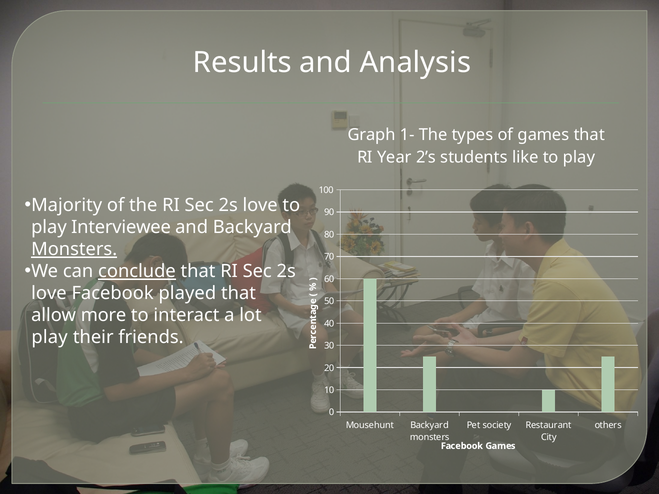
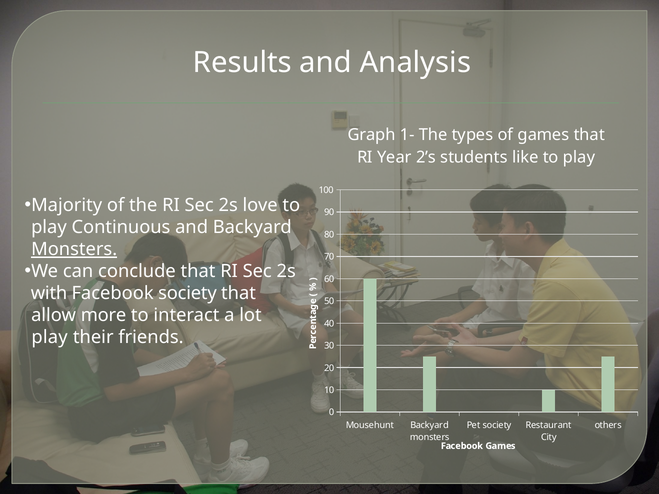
Interviewee: Interviewee -> Continuous (121, 228)
conclude underline: present -> none (137, 271)
love: love -> with (49, 293)
Facebook played: played -> society (187, 293)
